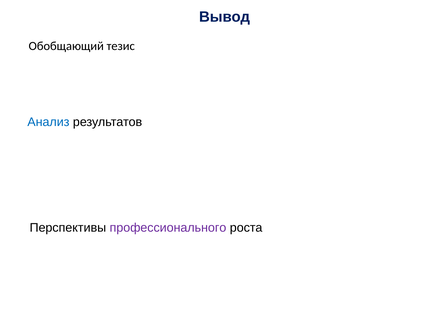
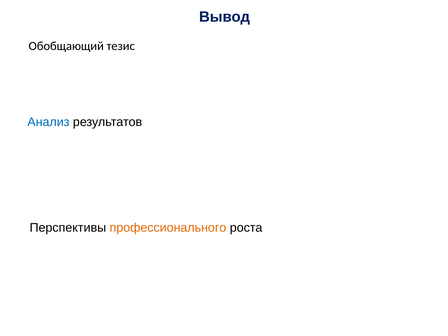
профессионального colour: purple -> orange (168, 228)
